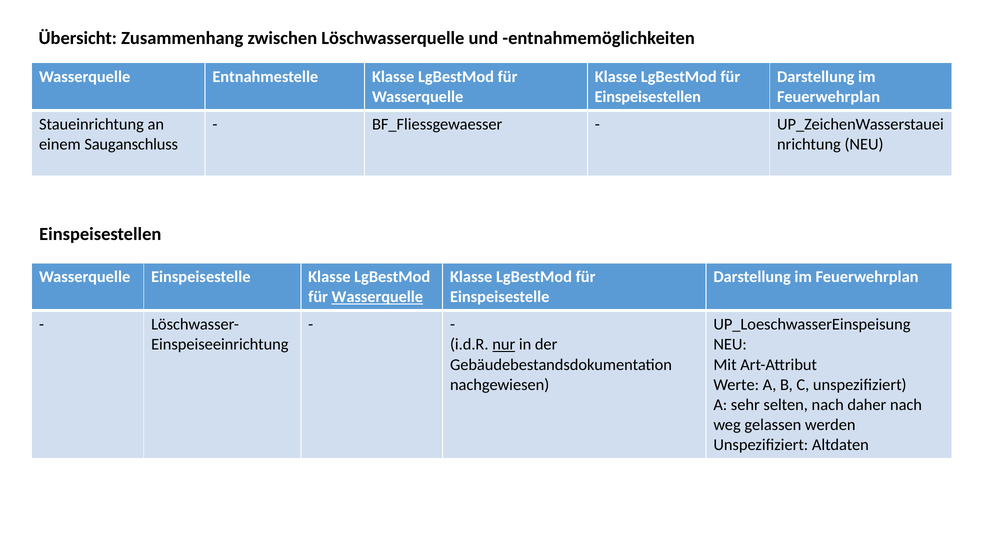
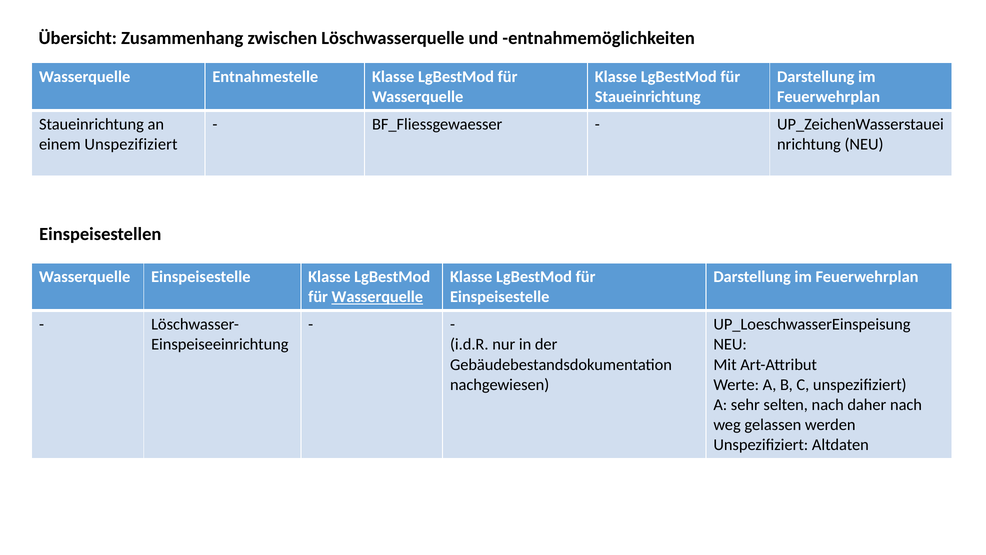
Einspeisestellen: Einspeisestellen -> Staueinrichtung (648, 97)
einem Sauganschluss: Sauganschluss -> Unspezifiziert (131, 144)
nur underline: present -> none (504, 344)
